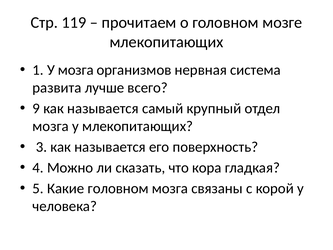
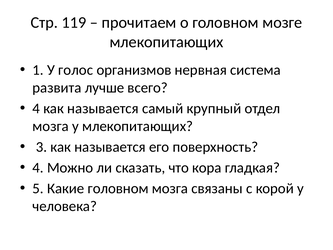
У мозга: мозга -> голос (76, 70)
9: 9 -> 4 (36, 108)
